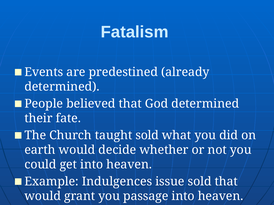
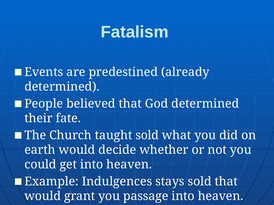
issue: issue -> stays (170, 182)
